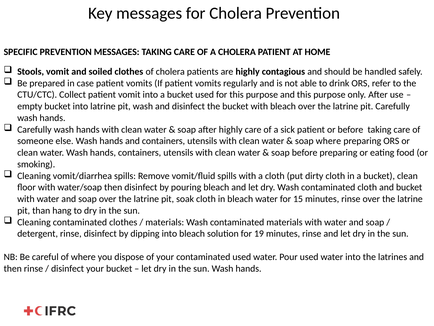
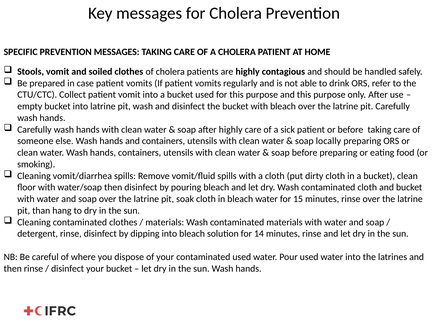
soap where: where -> locally (328, 141)
19: 19 -> 14 (259, 233)
